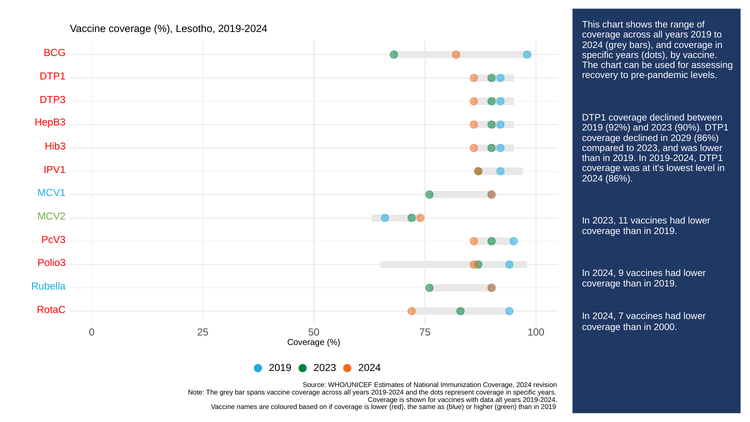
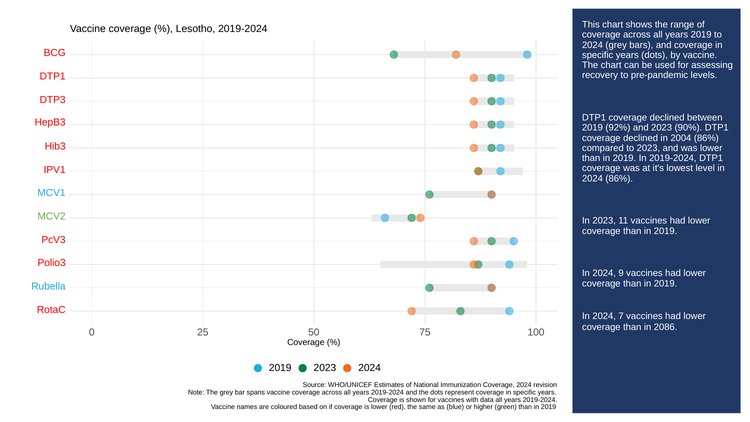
2029: 2029 -> 2004 (681, 138)
2000: 2000 -> 2086 (666, 327)
